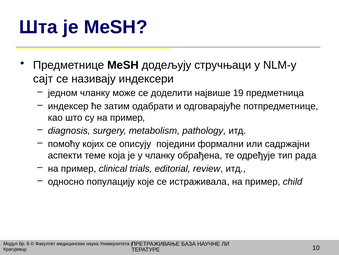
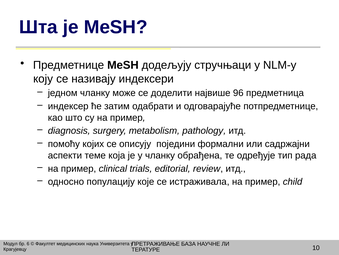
сајт: сајт -> коју (43, 79)
19: 19 -> 96 (238, 93)
